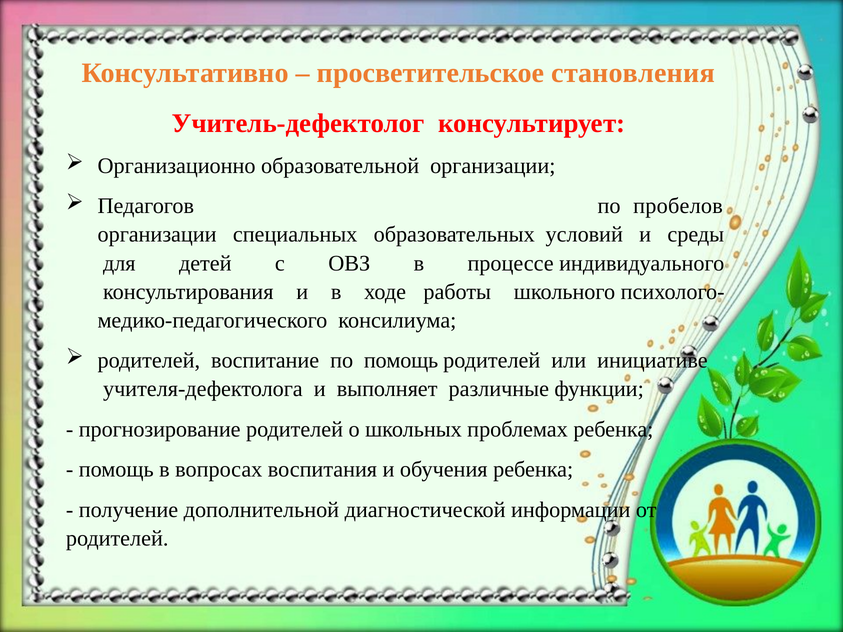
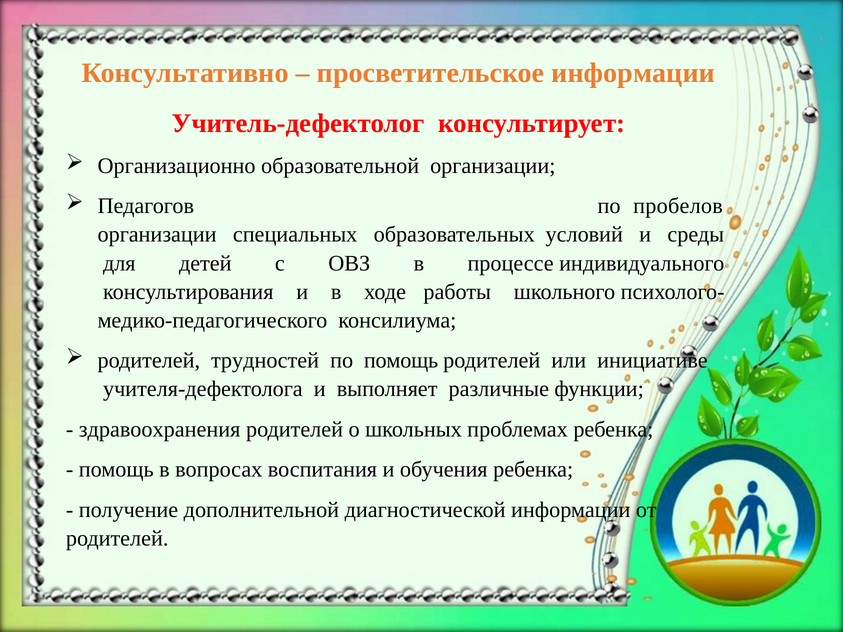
просветительское становления: становления -> информации (633, 73)
воспитание: воспитание -> трудностей (265, 361)
прогнозирование: прогнозирование -> здравоохранения (160, 429)
